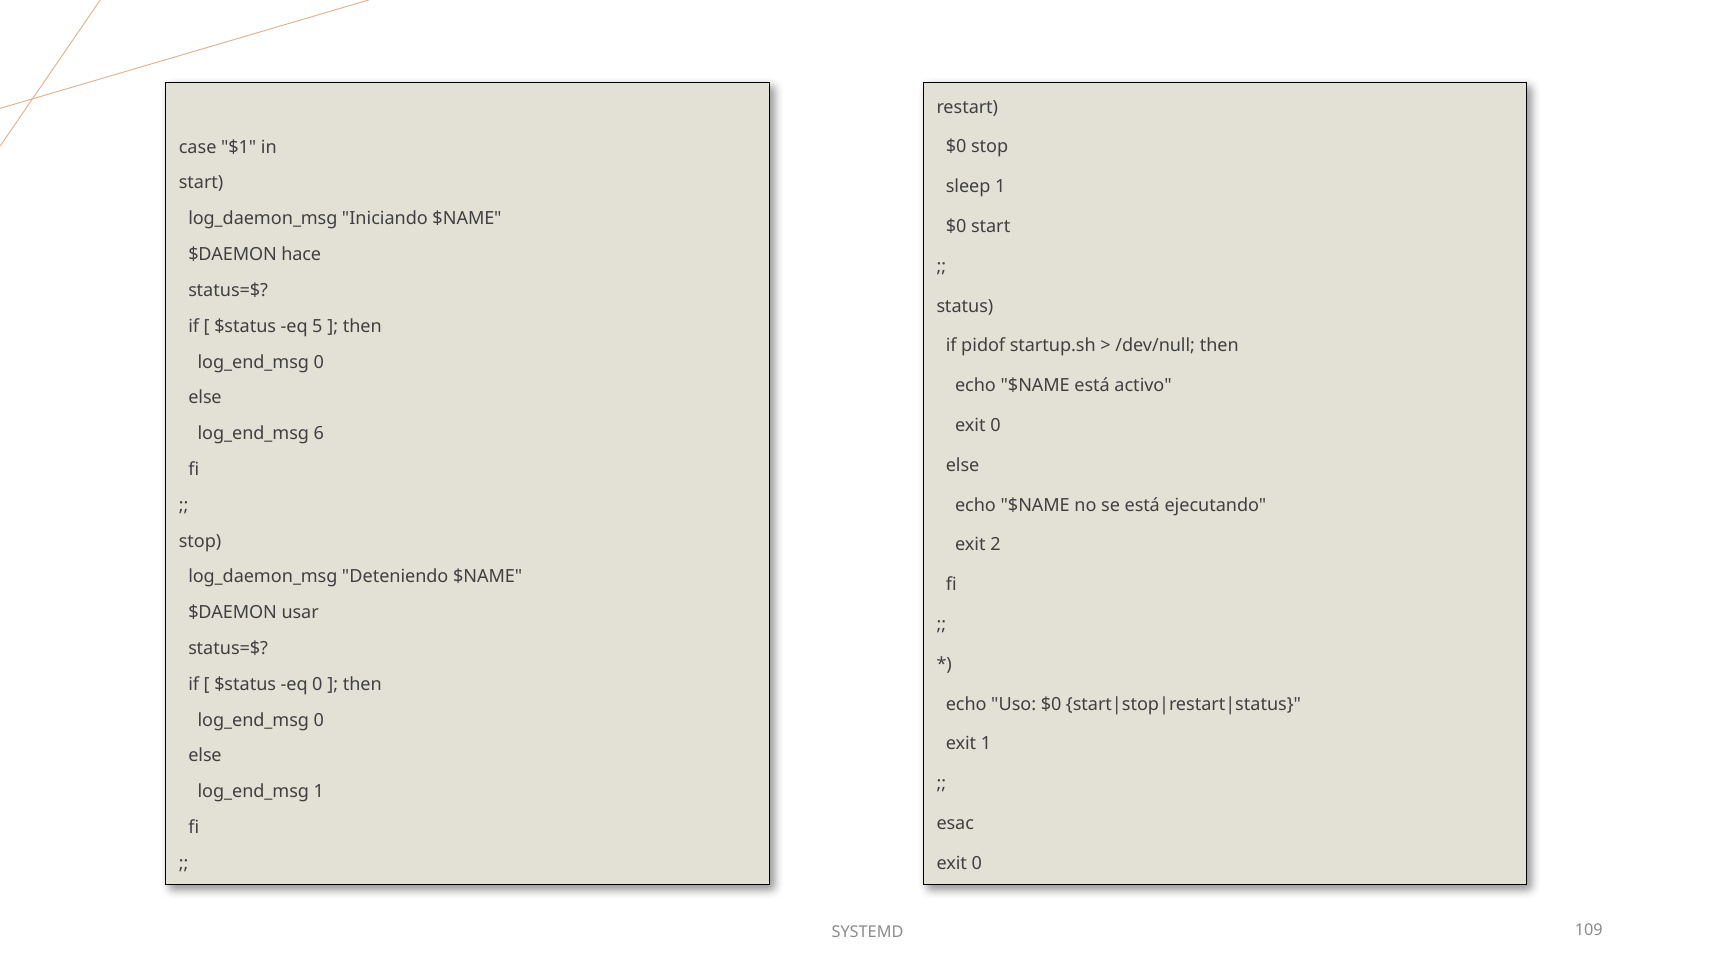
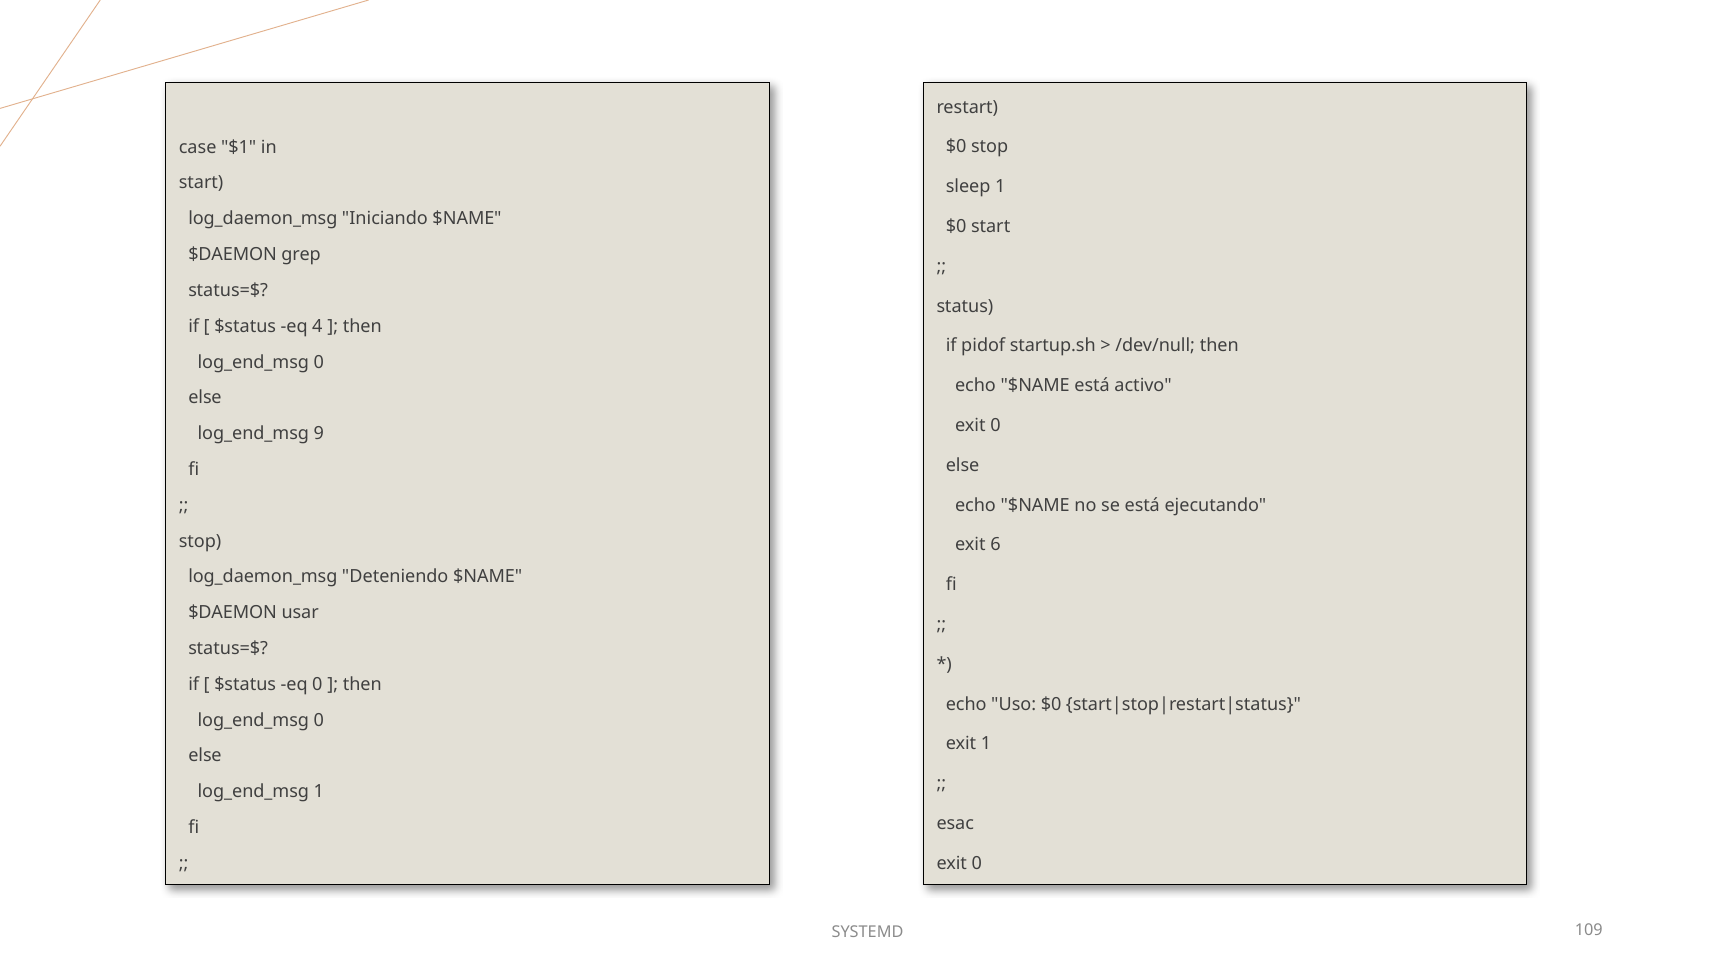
hace: hace -> grep (301, 255)
5: 5 -> 4 (317, 326)
6: 6 -> 9 (319, 434)
2: 2 -> 6 (995, 545)
